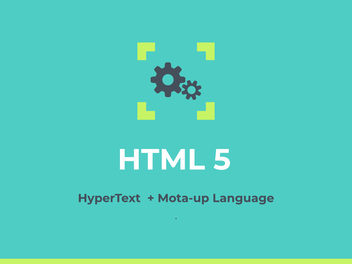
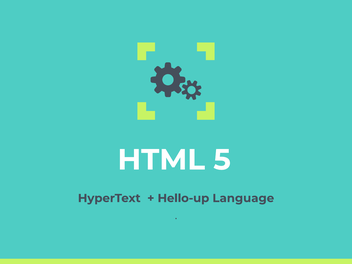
Mota-up: Mota-up -> Hello-up (183, 198)
